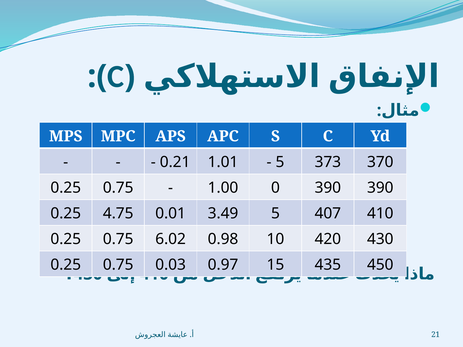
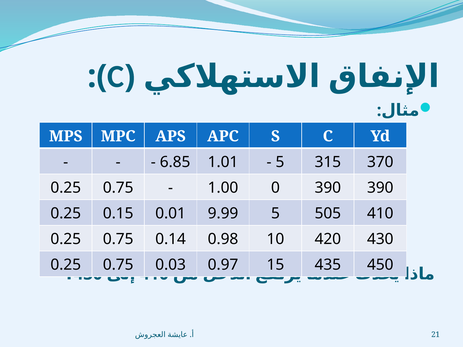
0.21: 0.21 -> 6.85 (175, 162)
373: 373 -> 315 (328, 162)
4.75: 4.75 -> 0.15 (118, 213)
3.49: 3.49 -> 9.99 (223, 213)
407: 407 -> 505 (328, 213)
6.02: 6.02 -> 0.14 (171, 239)
